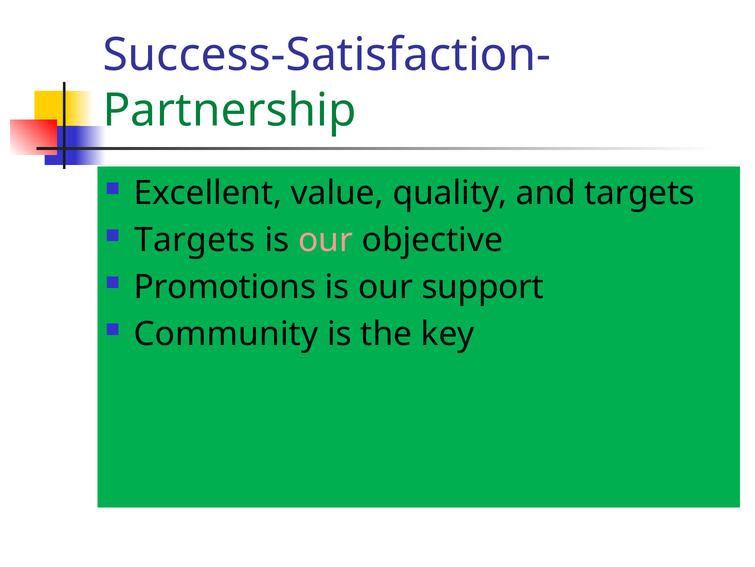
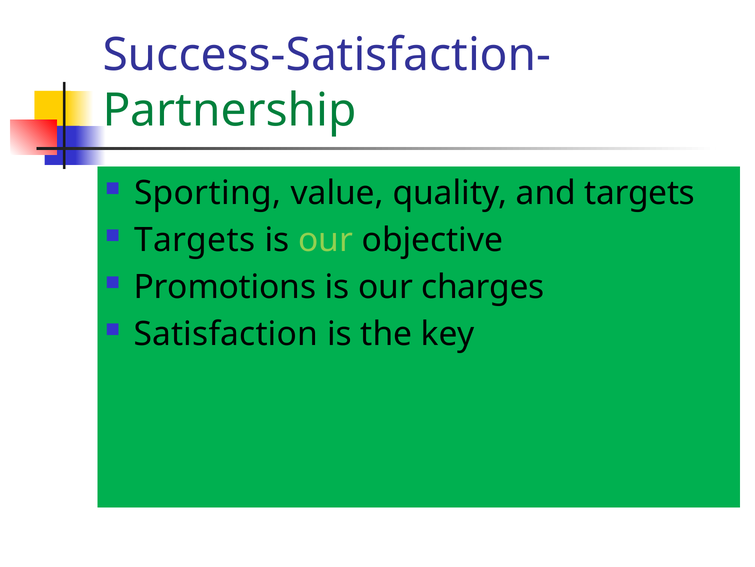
Excellent: Excellent -> Sporting (208, 193)
our colour: pink -> light green (326, 240)
support: support -> charges (483, 287)
Community: Community -> Satisfaction (226, 334)
